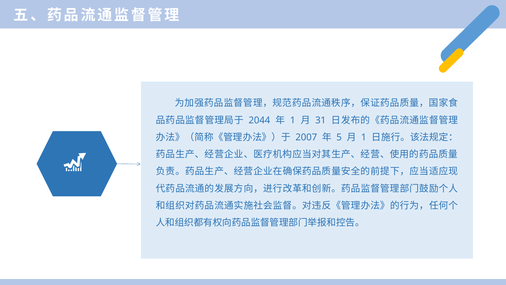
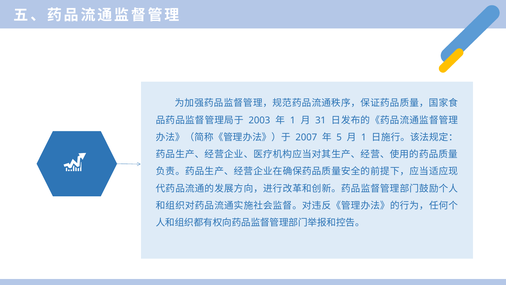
2044: 2044 -> 2003 (259, 120)
